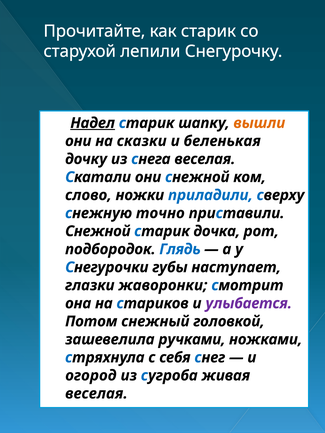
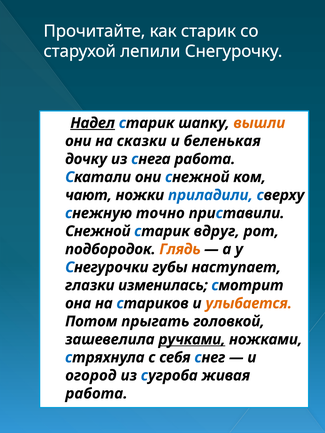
снега веселая: веселая -> работа (205, 159)
слово: слово -> чают (89, 195)
дочка: дочка -> вдруг (217, 231)
Глядь colour: blue -> orange (180, 249)
жаворонки: жаворонки -> изменилась (163, 286)
улыбается colour: purple -> orange (249, 304)
снежный: снежный -> прыгать (155, 322)
ручками underline: none -> present (192, 340)
веселая: веселая -> работа (96, 394)
